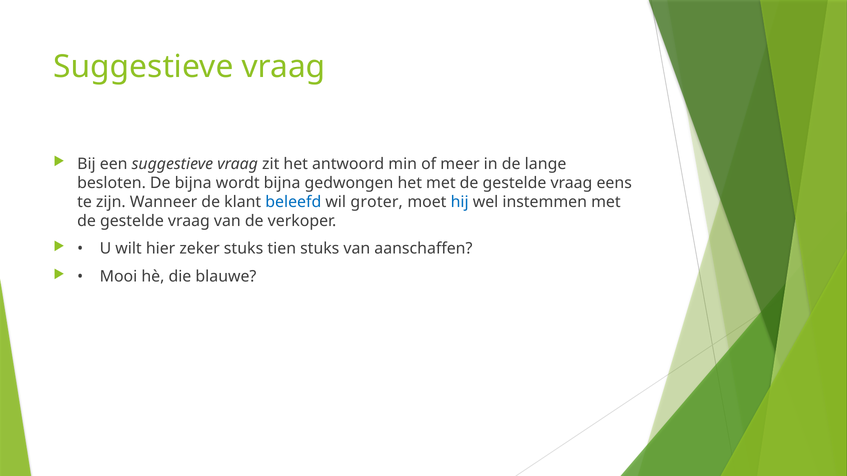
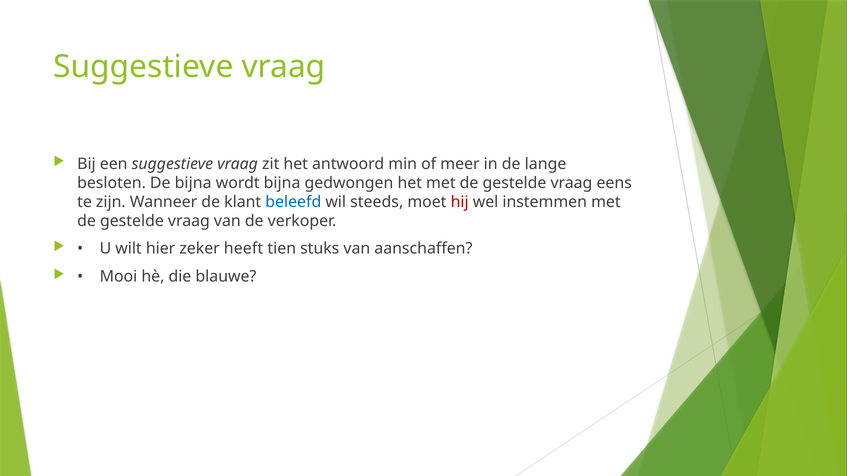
groter: groter -> steeds (377, 202)
hij colour: blue -> red (460, 202)
zeker stuks: stuks -> heeft (244, 249)
